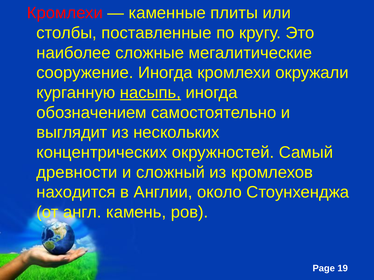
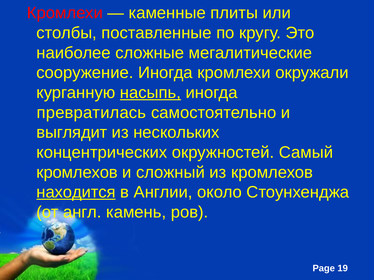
обозначением: обозначением -> превратилась (91, 113)
древности: древности -> кромлехов (77, 173)
находится underline: none -> present (76, 193)
